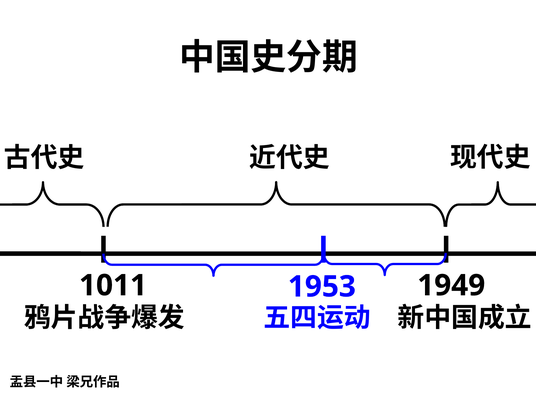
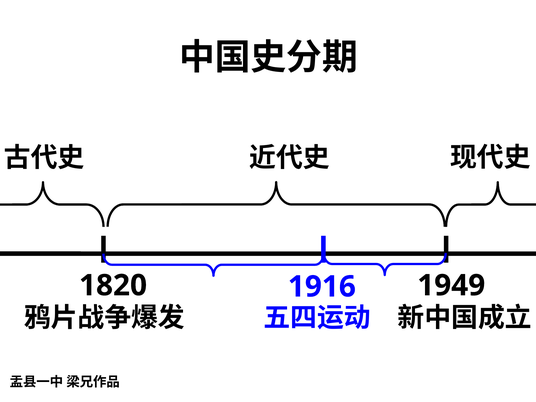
1011: 1011 -> 1820 (113, 285)
1953: 1953 -> 1916 (322, 287)
